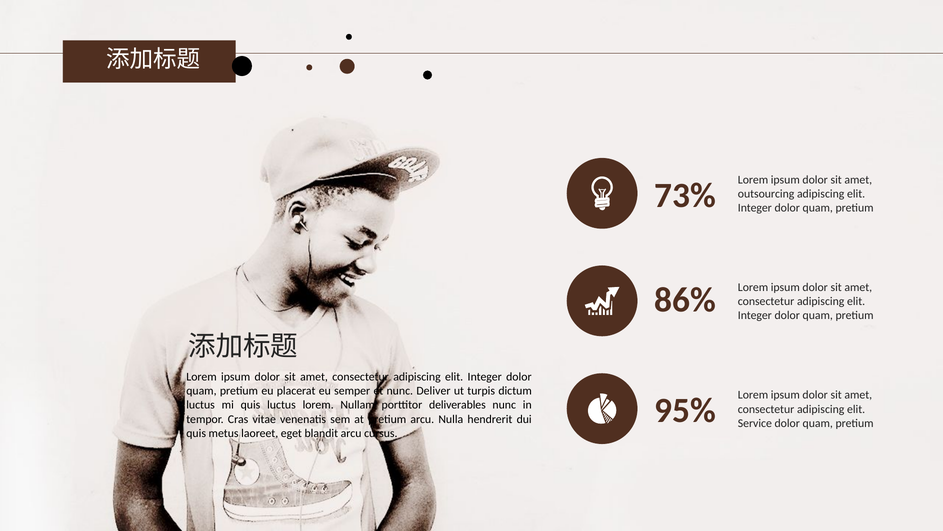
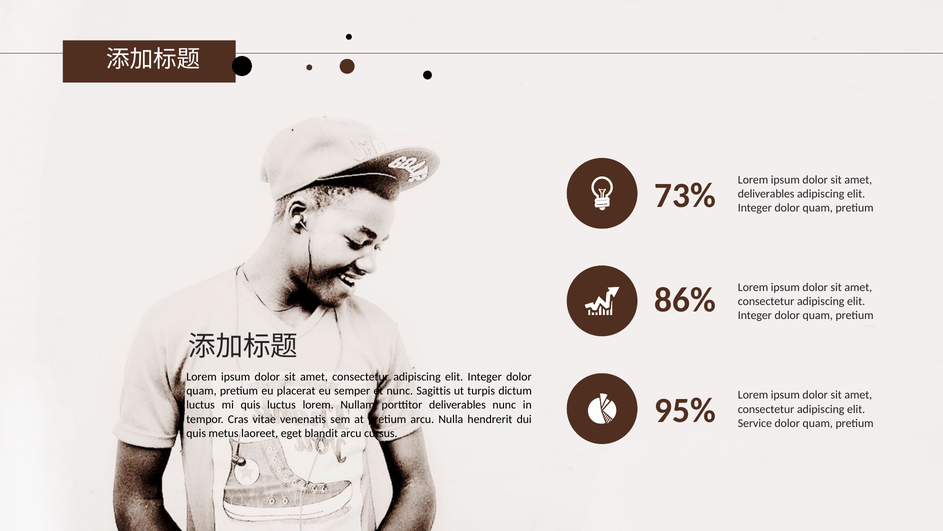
outsourcing: outsourcing -> deliverables (766, 194)
Deliver: Deliver -> Sagittis (434, 390)
